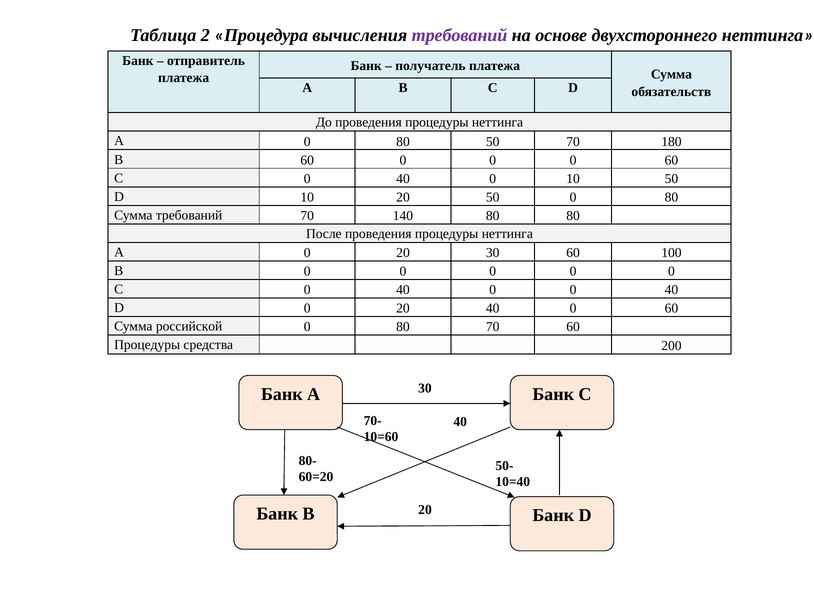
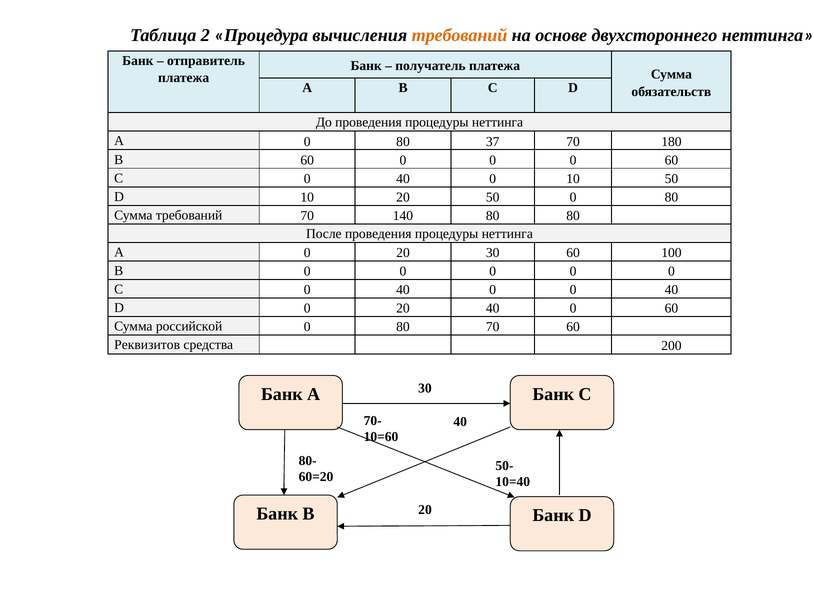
требований colour: purple -> orange (460, 35)
80 50: 50 -> 37 (493, 142)
Процедуры: Процедуры -> Реквизитов (147, 345)
